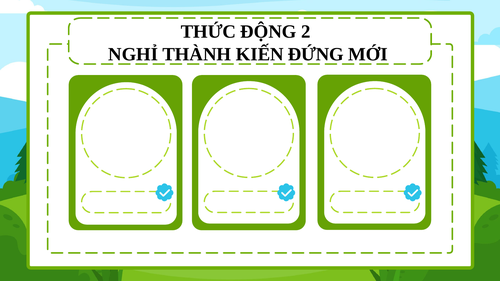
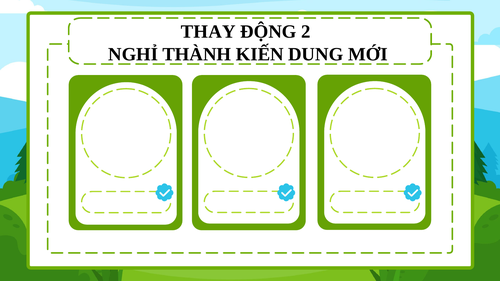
THỨC: THỨC -> THAY (208, 32)
ĐỨNG: ĐỨNG -> DUNG (316, 54)
